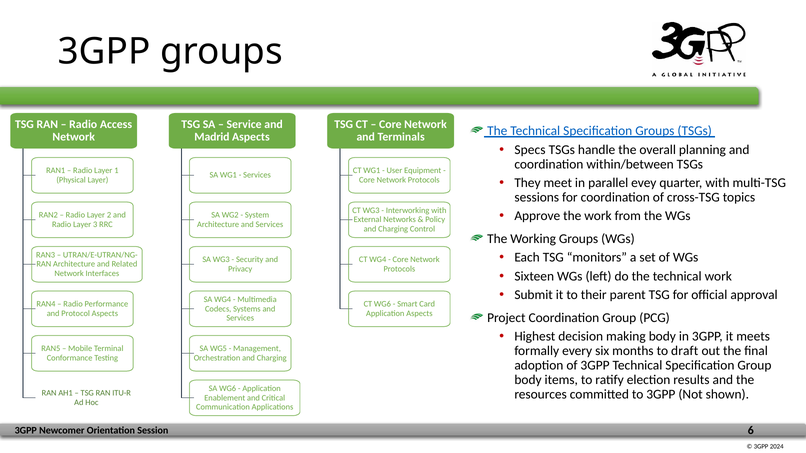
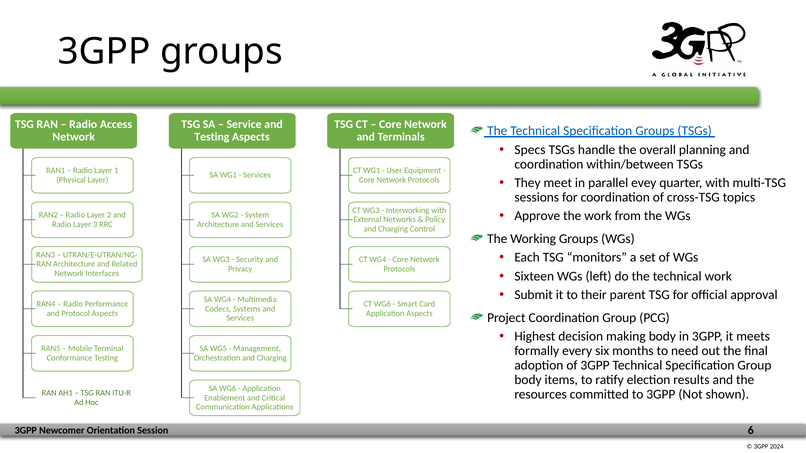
Madrid: Madrid -> Testing (212, 137)
draft: draft -> need (685, 351)
